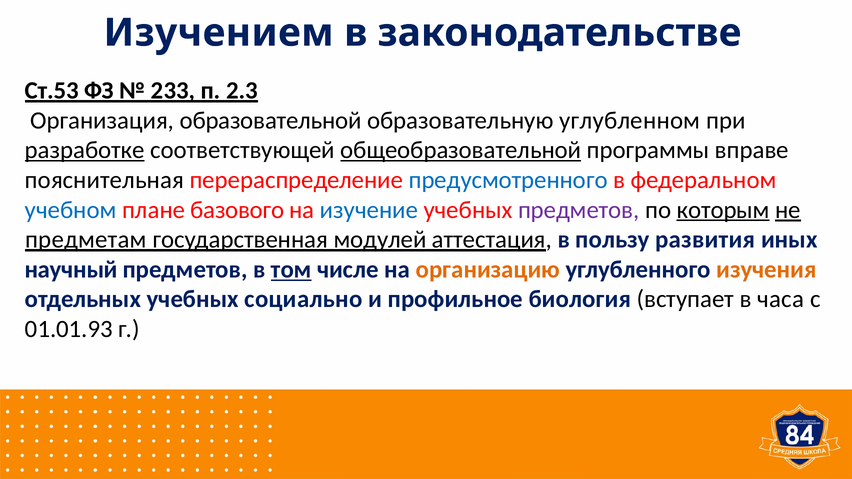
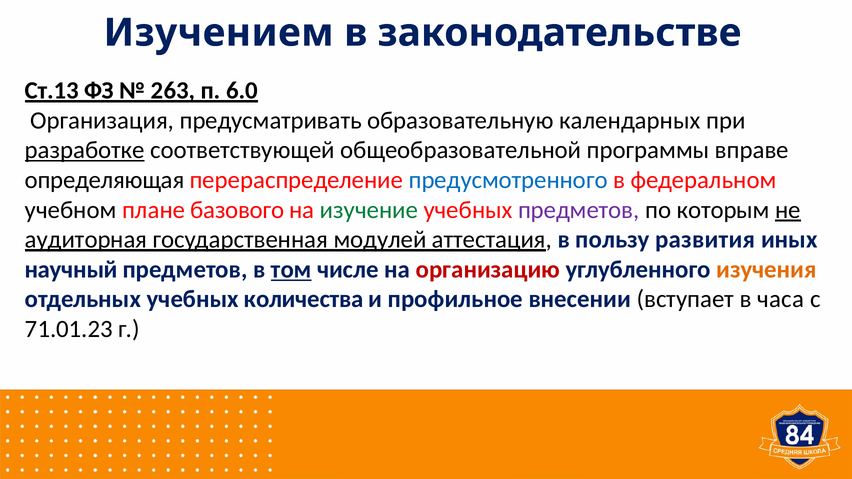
Ст.53: Ст.53 -> Ст.13 (52, 91)
233: 233 -> 263 (173, 91)
2.3: 2.3 -> 6.0 (242, 91)
образовательной: образовательной -> предусматривать (271, 120)
углубленном: углубленном -> календарных (630, 120)
общеобразовательной underline: present -> none (461, 150)
пояснительная: пояснительная -> определяющая (105, 180)
учебном colour: blue -> black (71, 210)
изучение colour: blue -> green (369, 210)
которым underline: present -> none (723, 210)
предметам: предметам -> аудиторная (86, 240)
организацию colour: orange -> red (488, 270)
социально: социально -> количества (304, 299)
биология: биология -> внесении (580, 299)
01.01.93: 01.01.93 -> 71.01.23 (69, 329)
